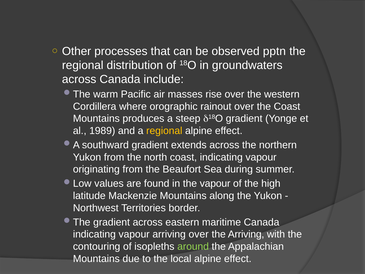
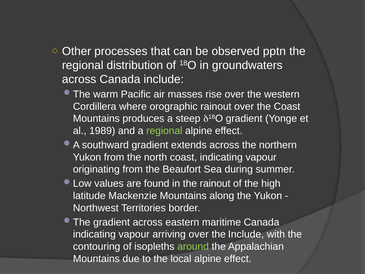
regional colour: yellow -> light green (164, 131)
the vapour: vapour -> rainout (215, 183)
the Arriving: Arriving -> Include (246, 234)
